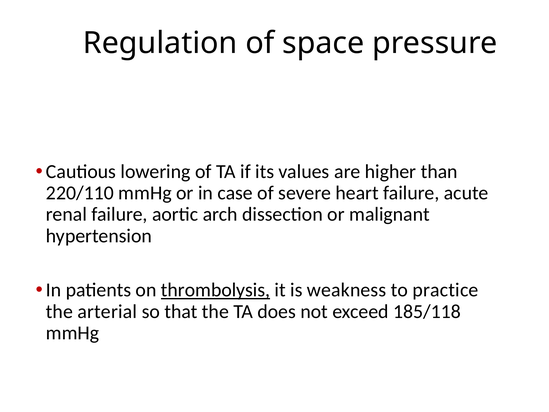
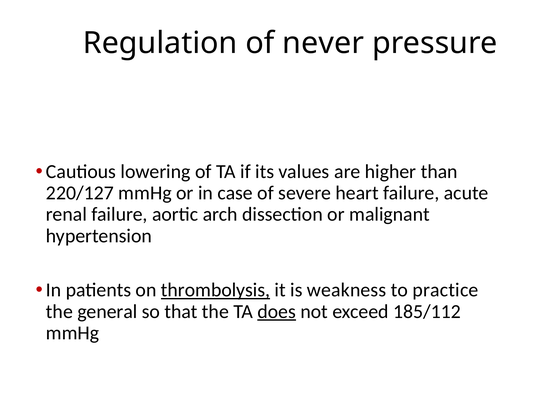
space: space -> never (323, 43)
220/110: 220/110 -> 220/127 (80, 193)
arterial: arterial -> general (107, 311)
does underline: none -> present (277, 311)
185/118: 185/118 -> 185/112 (427, 311)
